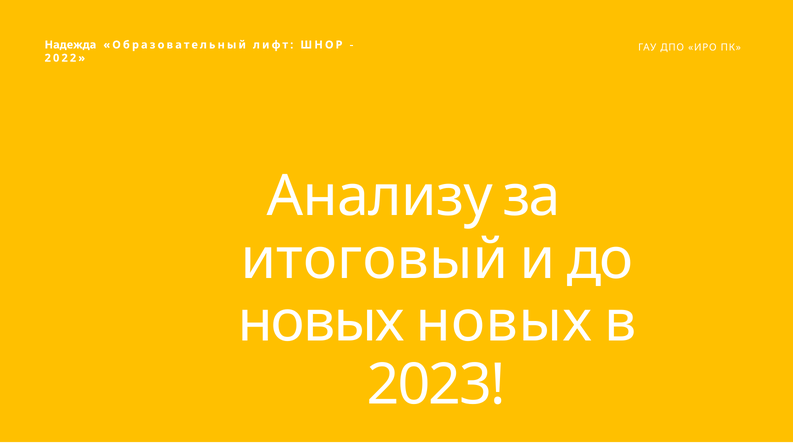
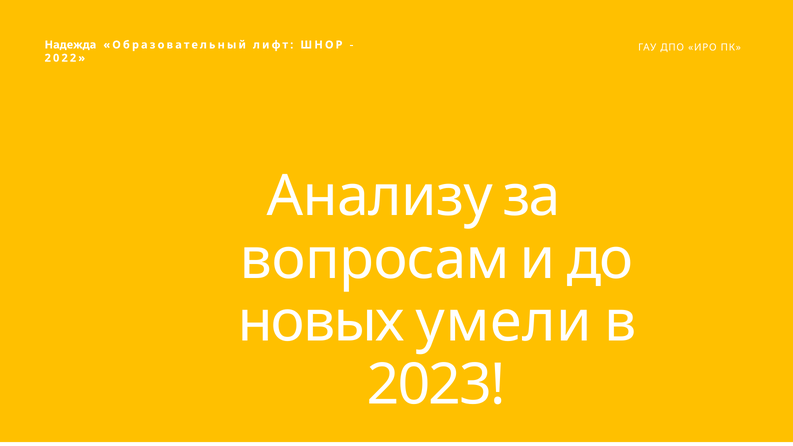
итоговый: итоговый -> вопросам (375, 259)
новых новых: новых -> умели (504, 322)
